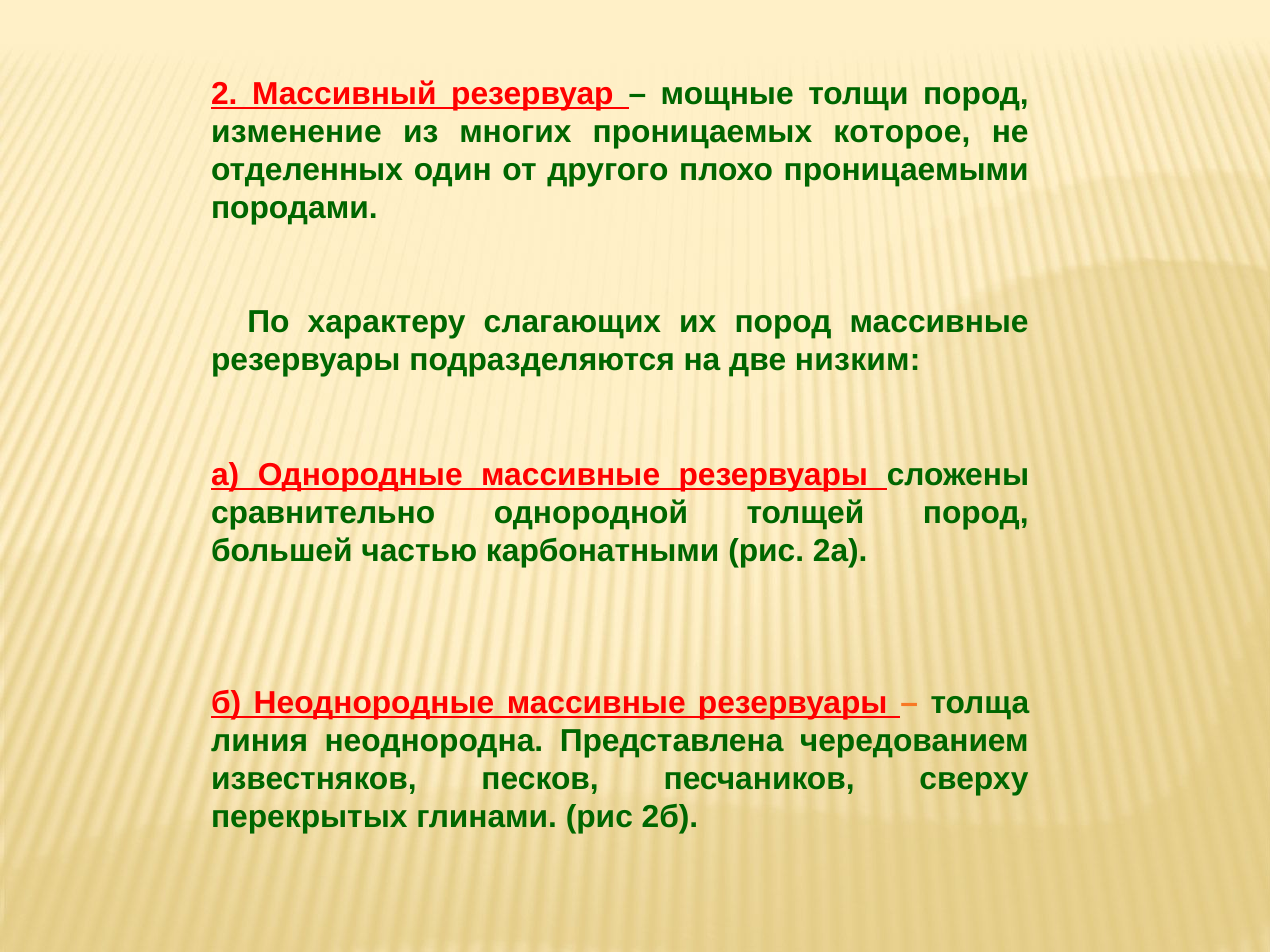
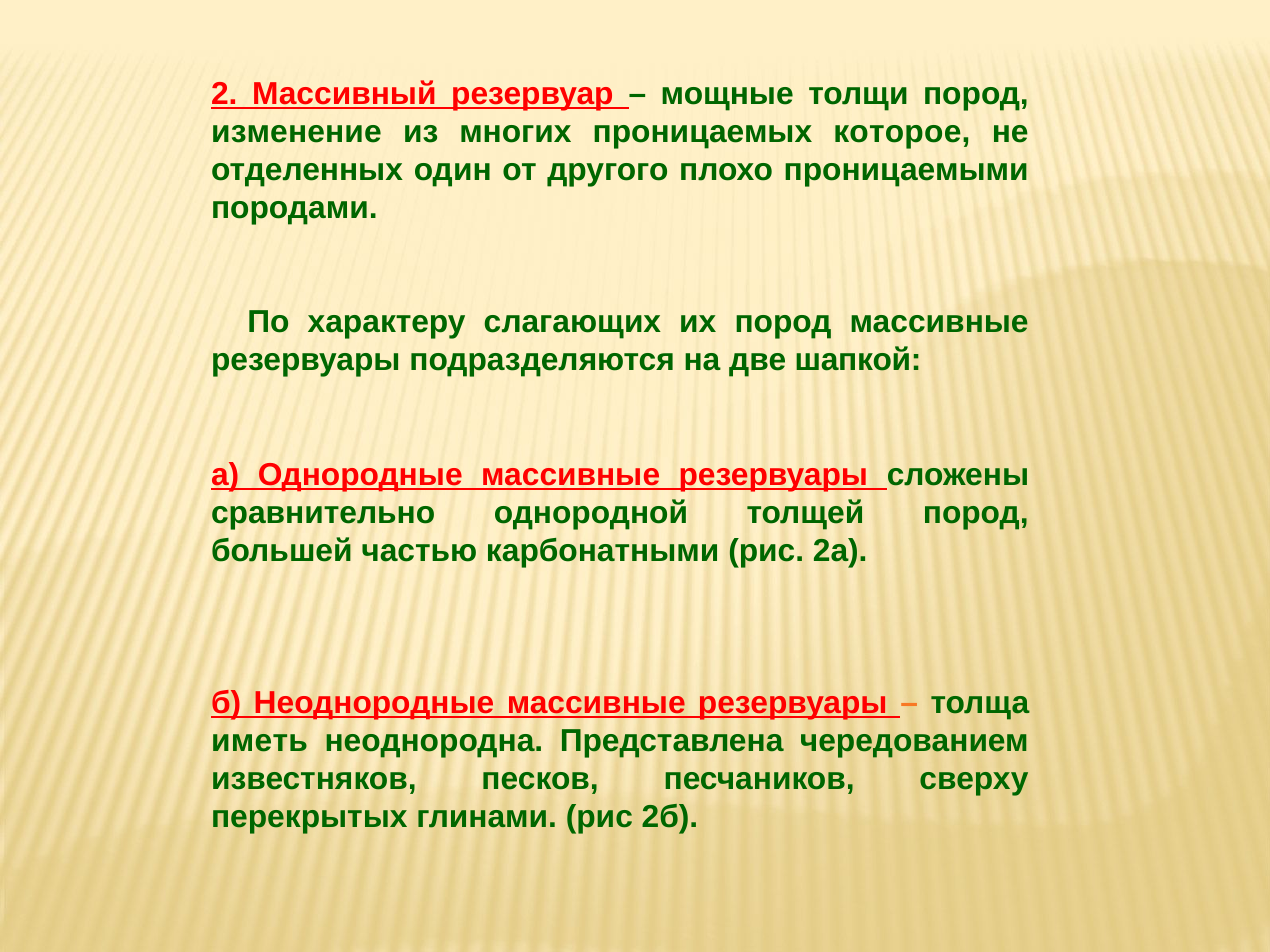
низким: низким -> шапкой (858, 361)
линия: линия -> иметь (259, 742)
